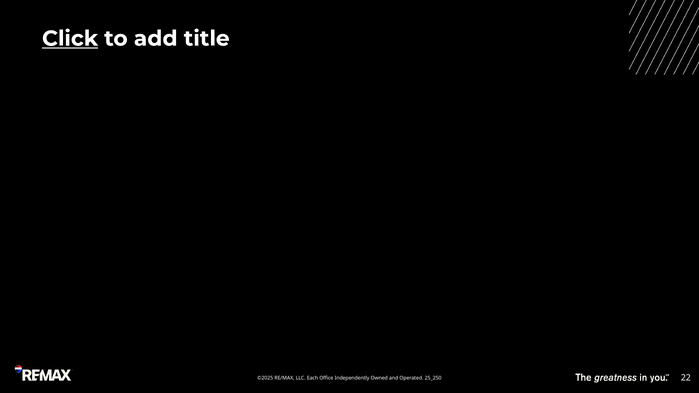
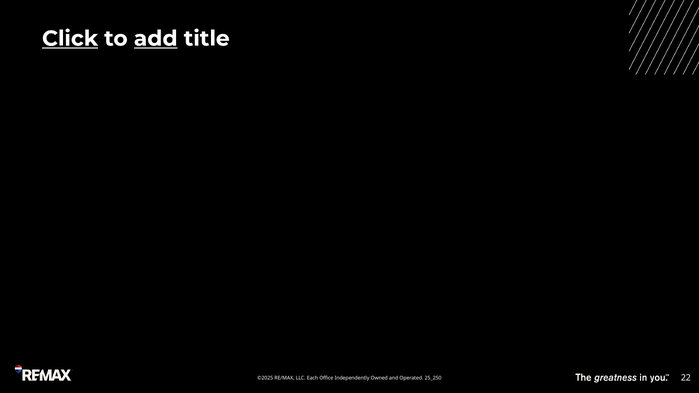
add underline: none -> present (156, 39)
